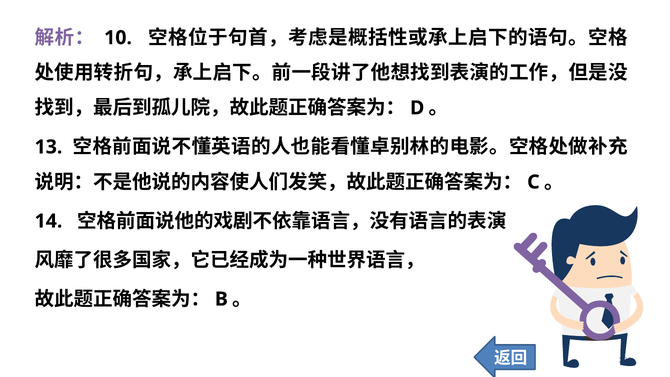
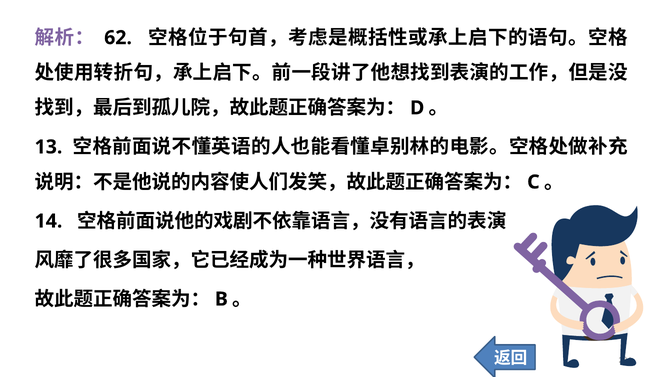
10: 10 -> 62 (118, 38)
